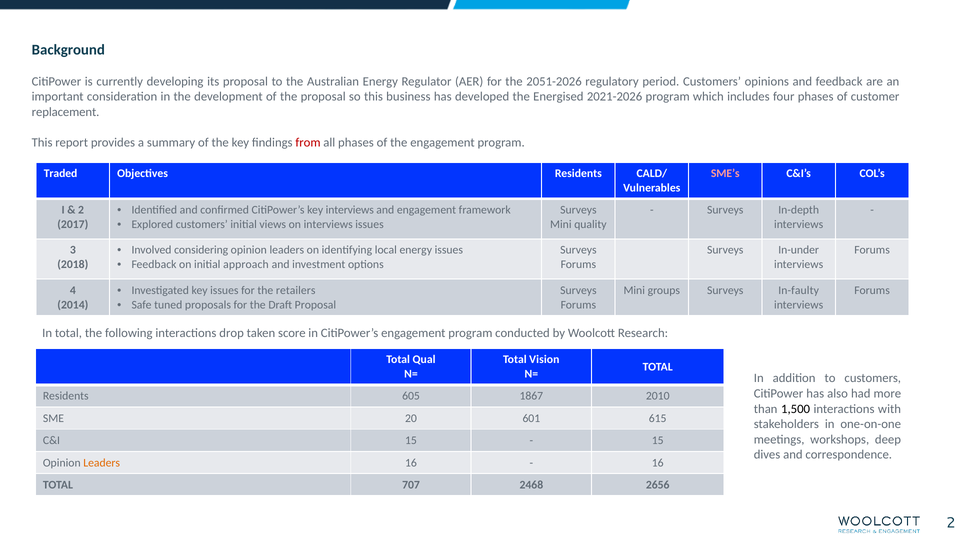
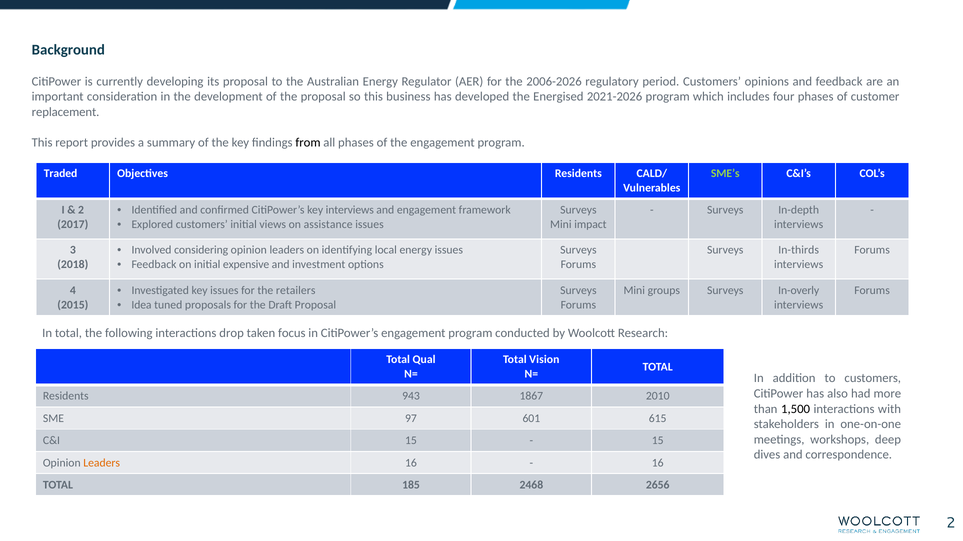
2051-2026: 2051-2026 -> 2006-2026 (554, 82)
from colour: red -> black (308, 143)
SME’s colour: pink -> light green (725, 174)
on interviews: interviews -> assistance (328, 225)
quality: quality -> impact (590, 225)
In-under: In-under -> In-thirds (799, 250)
approach: approach -> expensive (246, 265)
In-faulty: In-faulty -> In-overly (799, 291)
Safe: Safe -> Idea (142, 305)
2014: 2014 -> 2015 (73, 305)
score: score -> focus (292, 333)
605: 605 -> 943 (411, 397)
20: 20 -> 97 (411, 419)
707: 707 -> 185 (411, 485)
